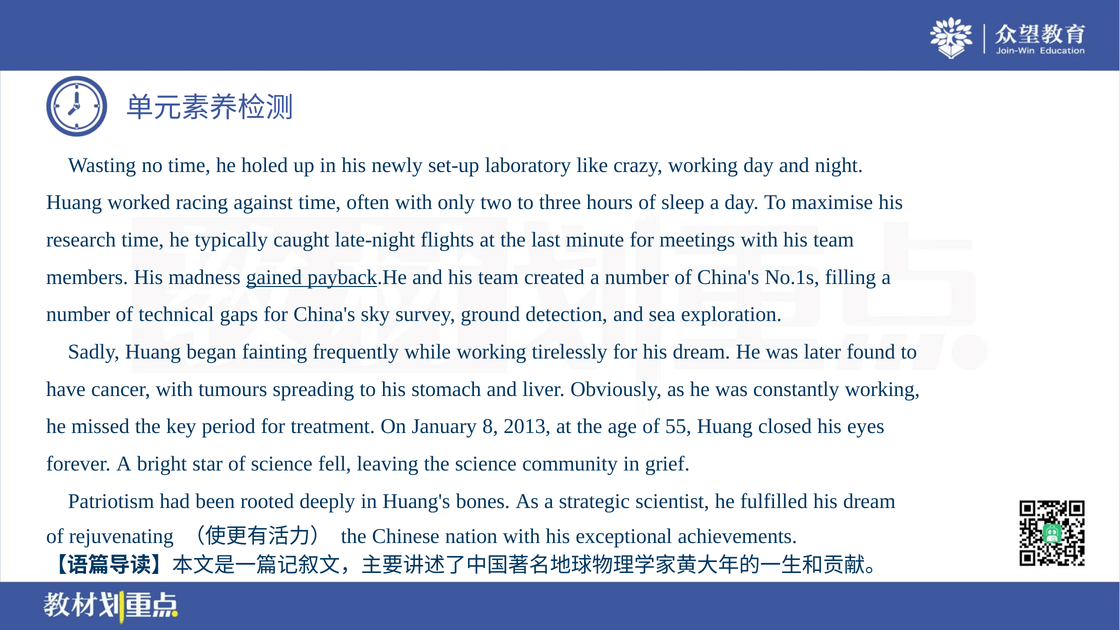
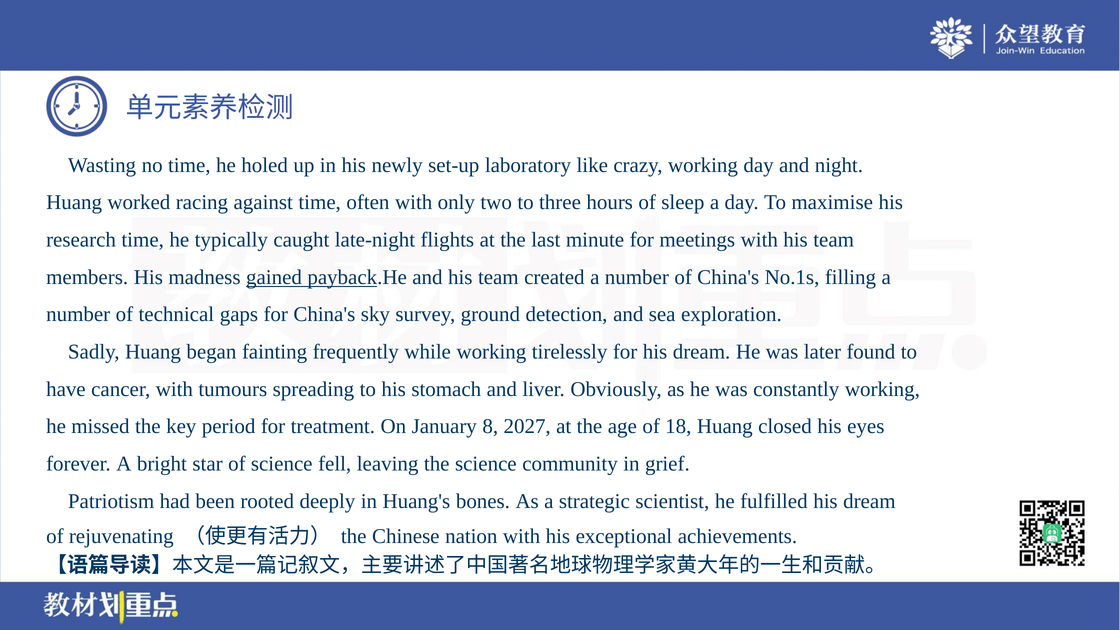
2013: 2013 -> 2027 (527, 426)
55: 55 -> 18 (678, 426)
